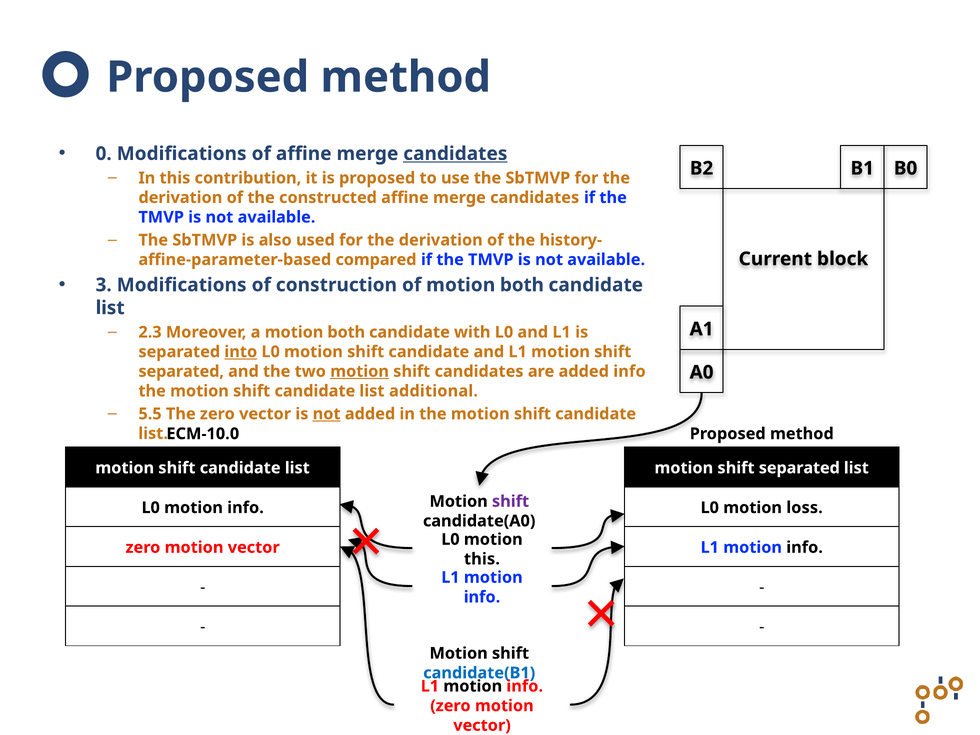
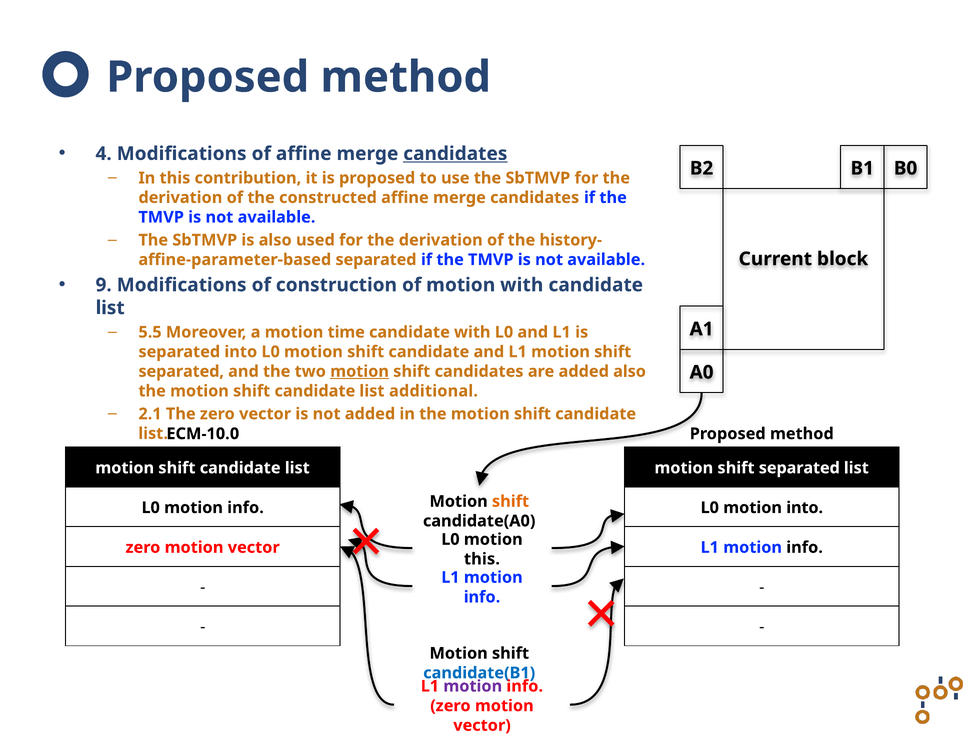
0: 0 -> 4 (104, 154)
compared: compared -> separated (376, 260)
3: 3 -> 9 (104, 285)
of motion both: both -> with (522, 285)
2.3: 2.3 -> 5.5 (150, 332)
a motion both: both -> time (346, 332)
into underline: present -> none (241, 352)
added info: info -> also (630, 371)
5.5: 5.5 -> 2.1 (150, 414)
not underline: present -> none (327, 414)
shift colour: purple -> orange (511, 501)
motion loss: loss -> into (805, 508)
motion colour: black -> purple (473, 686)
